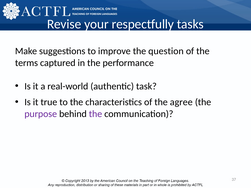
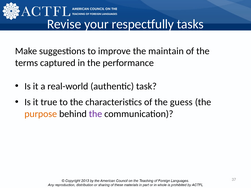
question: question -> maintain (166, 51)
agree: agree -> guess (181, 102)
purpose colour: purple -> orange (41, 114)
